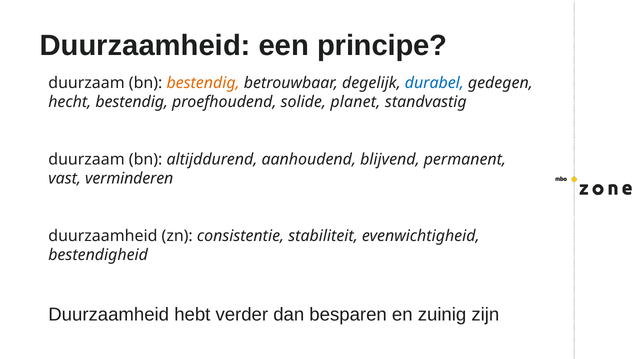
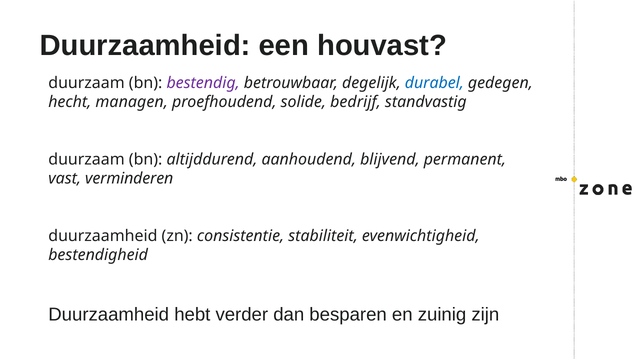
principe: principe -> houvast (382, 46)
bestendig colour: orange -> purple (203, 83)
hecht bestendig: bestendig -> managen (132, 102)
planet: planet -> bedrijf (355, 102)
